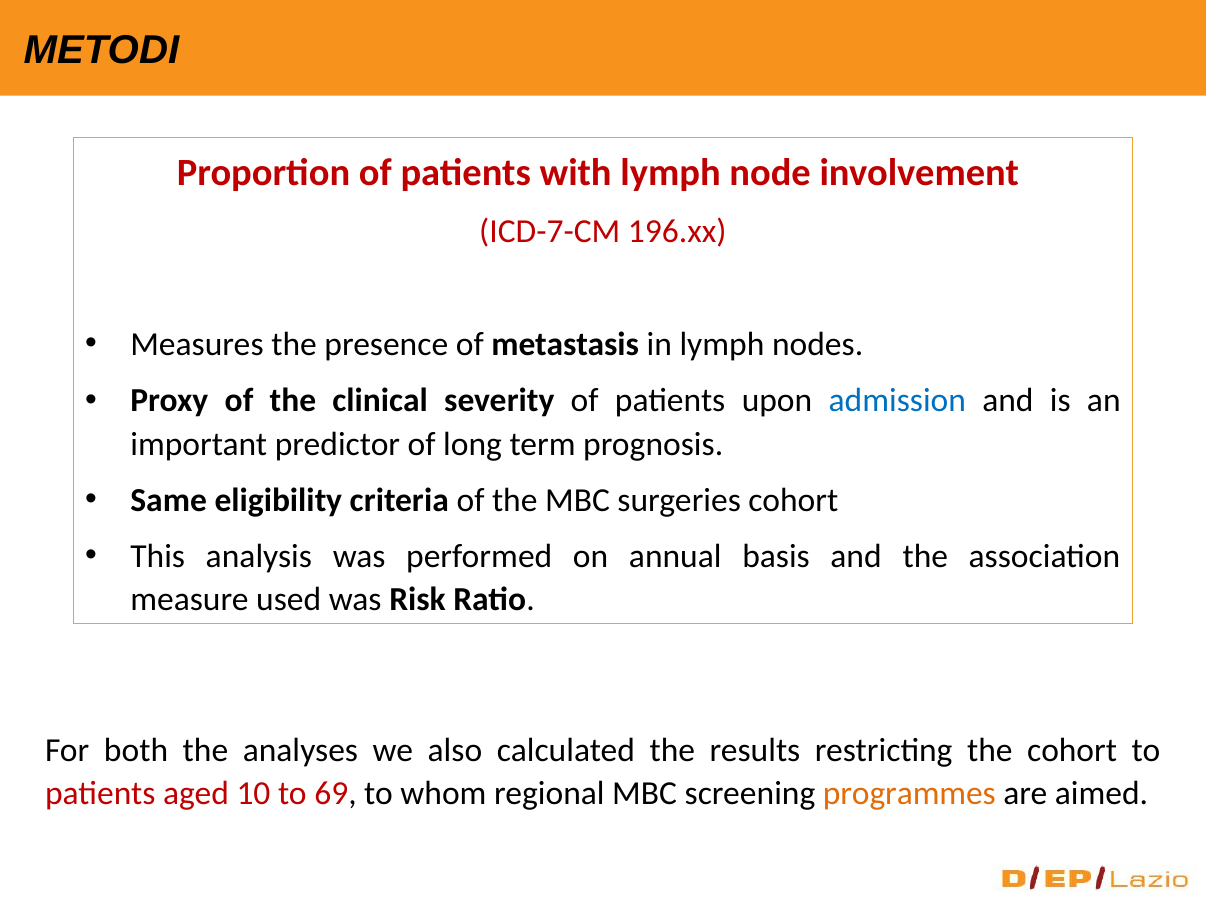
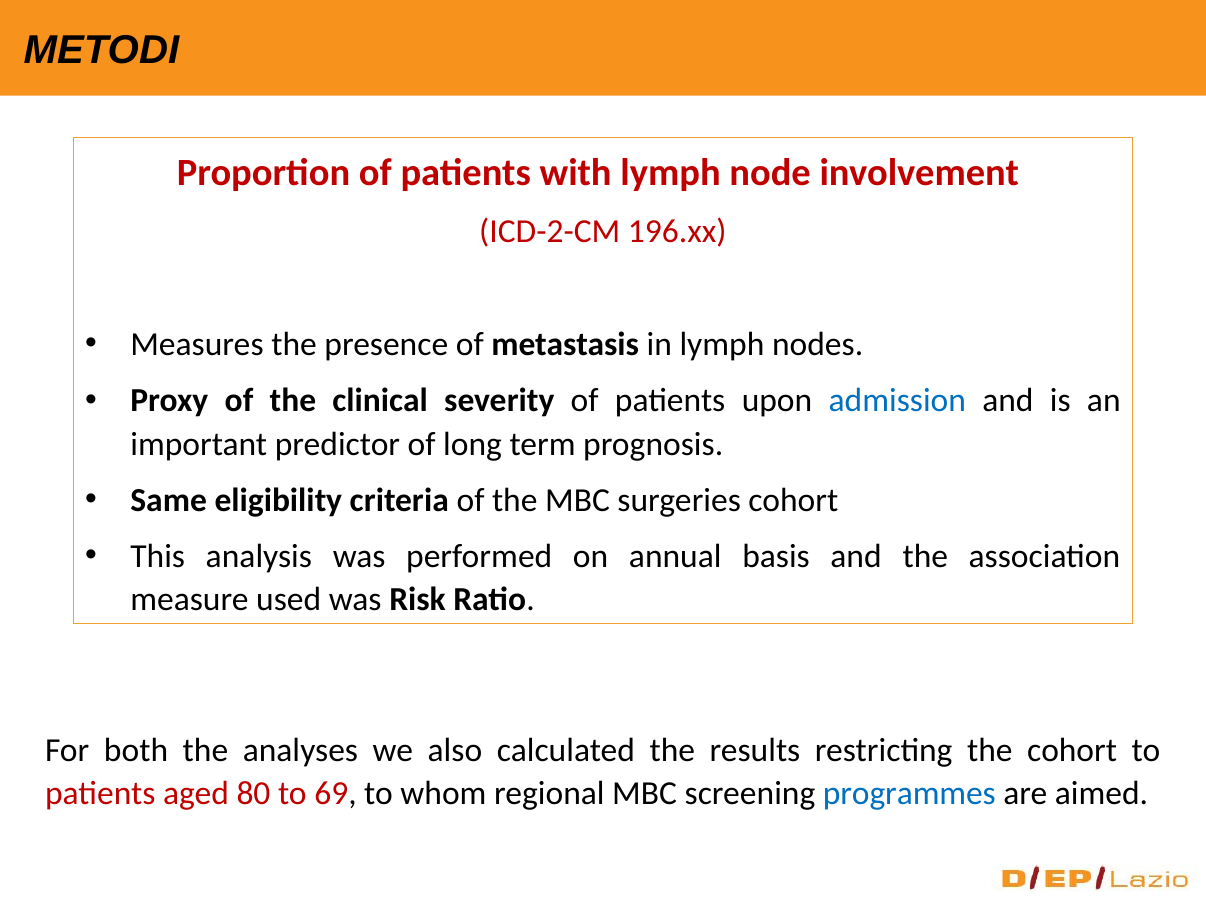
ICD-7-CM: ICD-7-CM -> ICD-2-CM (550, 231)
10: 10 -> 80 (253, 793)
programmes colour: orange -> blue (909, 793)
